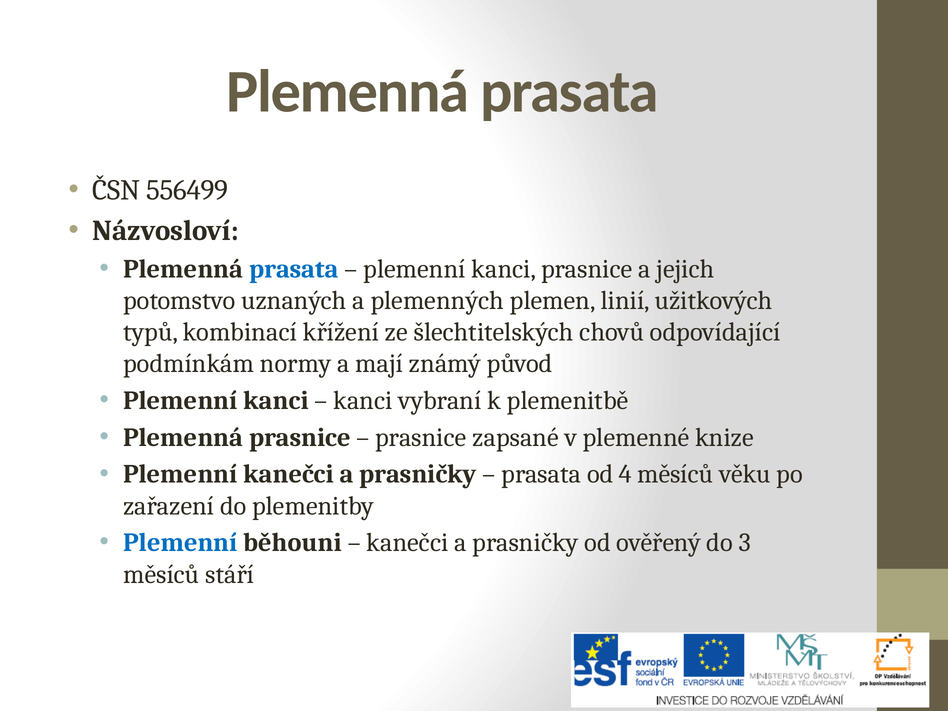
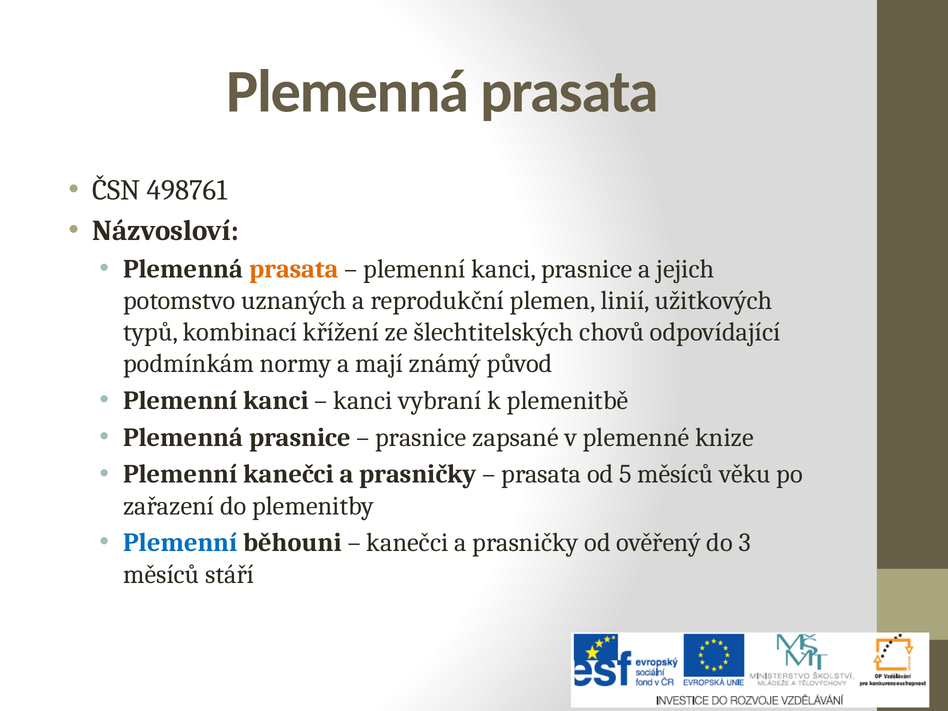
556499: 556499 -> 498761 (187, 190)
prasata colour: blue -> orange (294, 269)
plemenných: plemenných -> reprodukční (437, 300)
4: 4 -> 5 (625, 474)
